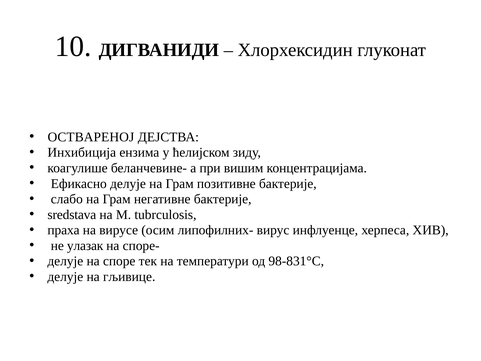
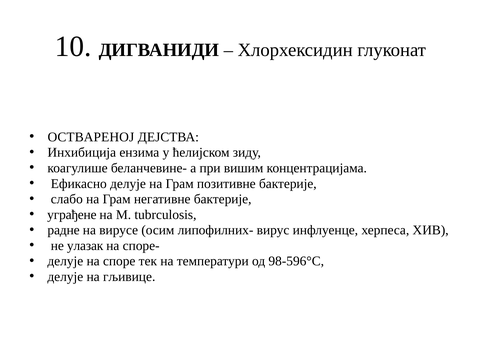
sredstava: sredstava -> уграђене (72, 214)
праха: праха -> радне (64, 230)
98-831°С: 98-831°С -> 98-596°С (296, 261)
